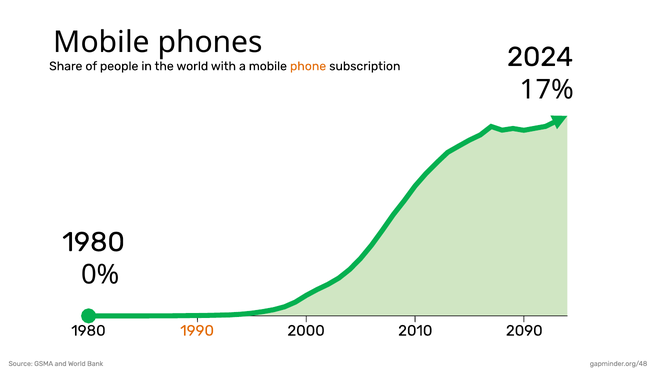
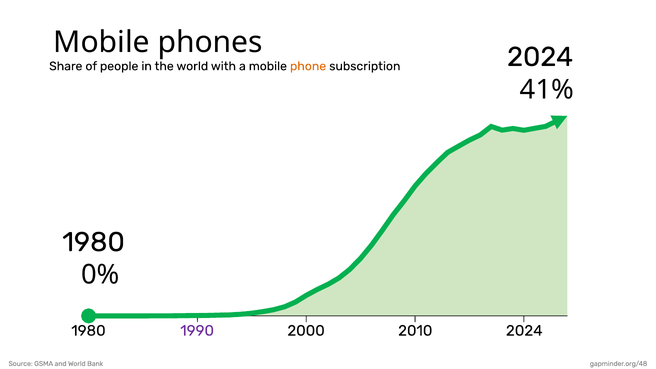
17%: 17% -> 41% (547, 90)
1990 colour: orange -> purple (197, 331)
2090: 2090 -> 2024 (524, 331)
